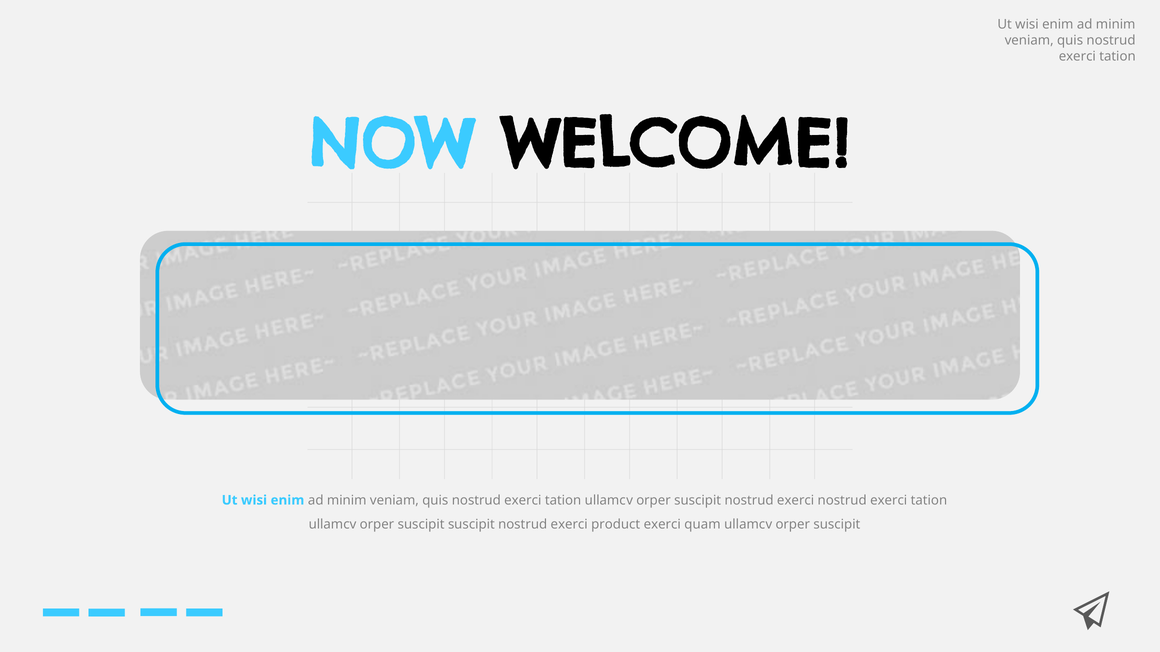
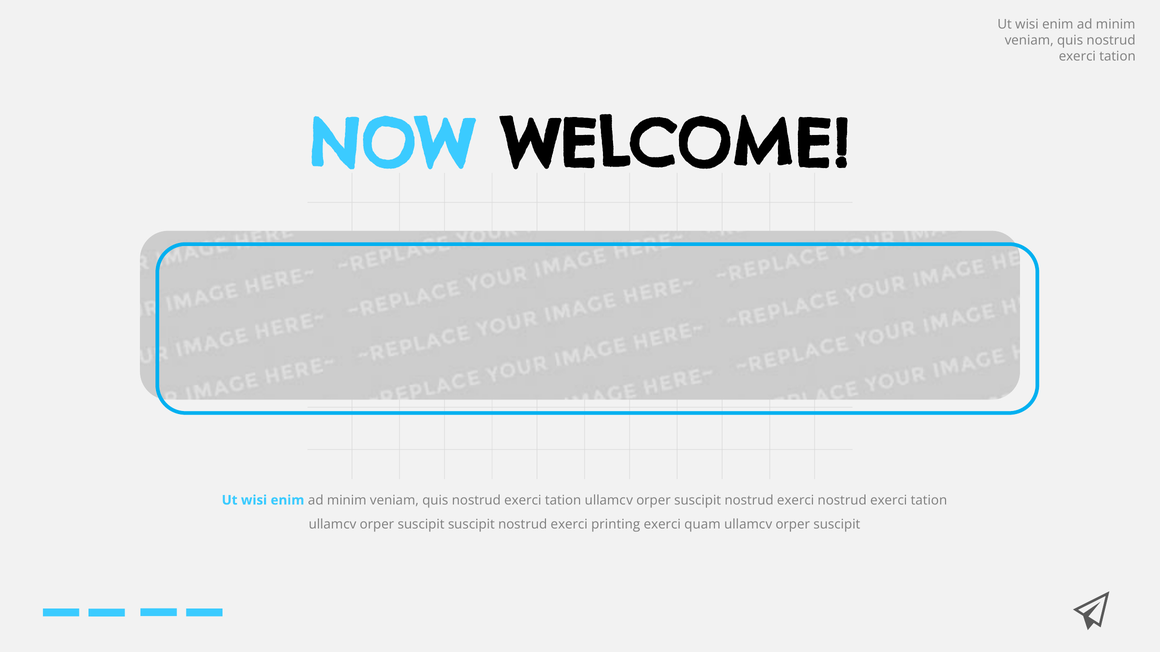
product: product -> printing (616, 525)
